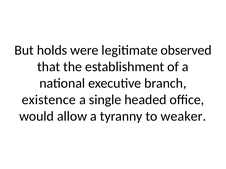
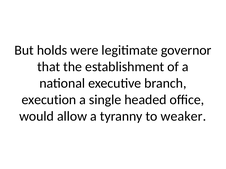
observed: observed -> governor (186, 50)
existence: existence -> execution (49, 100)
